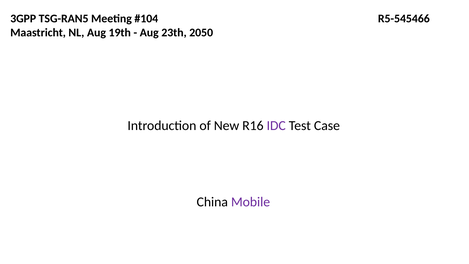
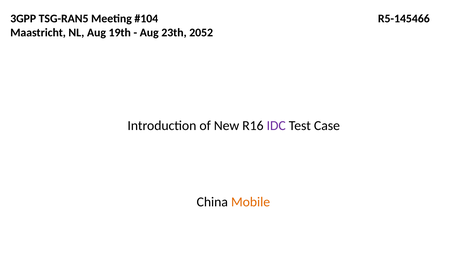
R5-545466: R5-545466 -> R5-145466 (404, 19)
2050: 2050 -> 2052 (201, 33)
Mobile colour: purple -> orange (251, 202)
